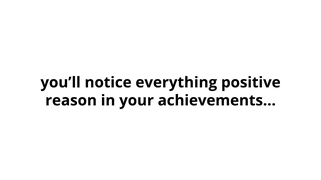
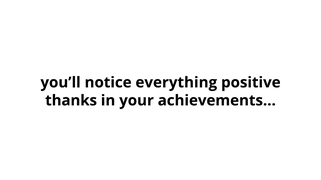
reason: reason -> thanks (71, 101)
